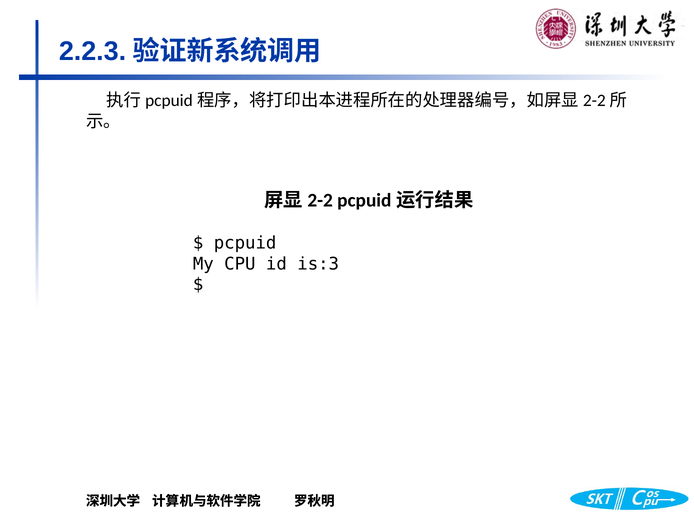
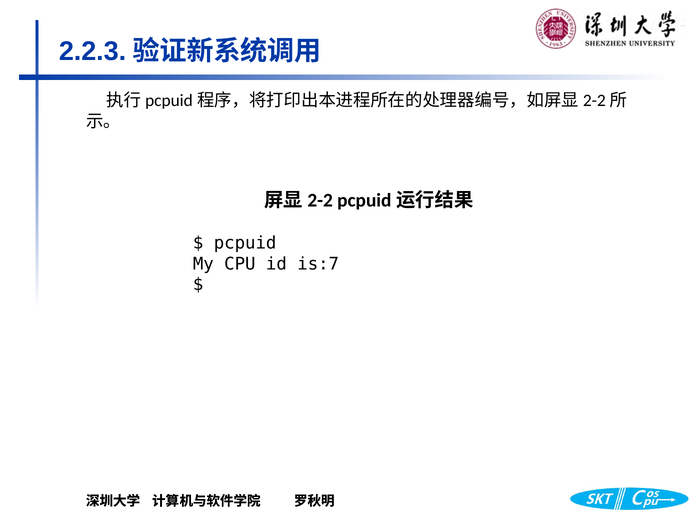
is:3: is:3 -> is:7 (318, 264)
